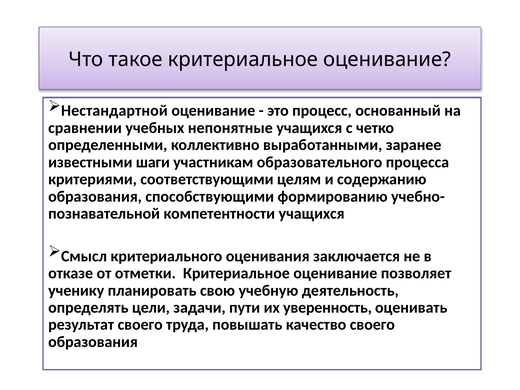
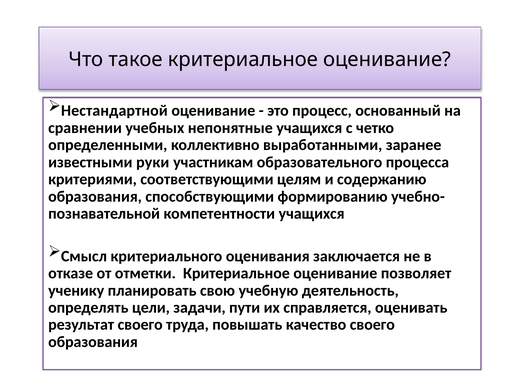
шаги: шаги -> руки (153, 162)
уверенность: уверенность -> справляется (327, 308)
